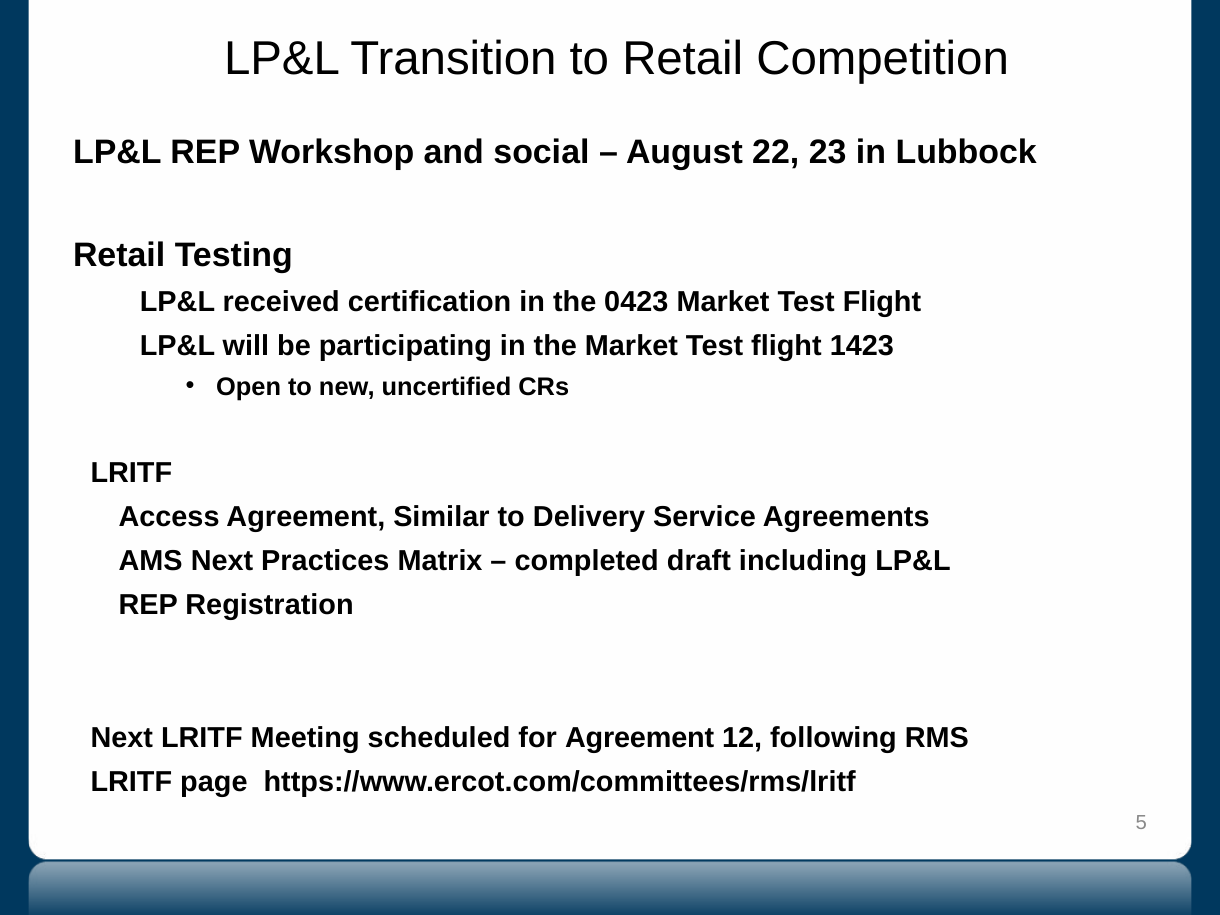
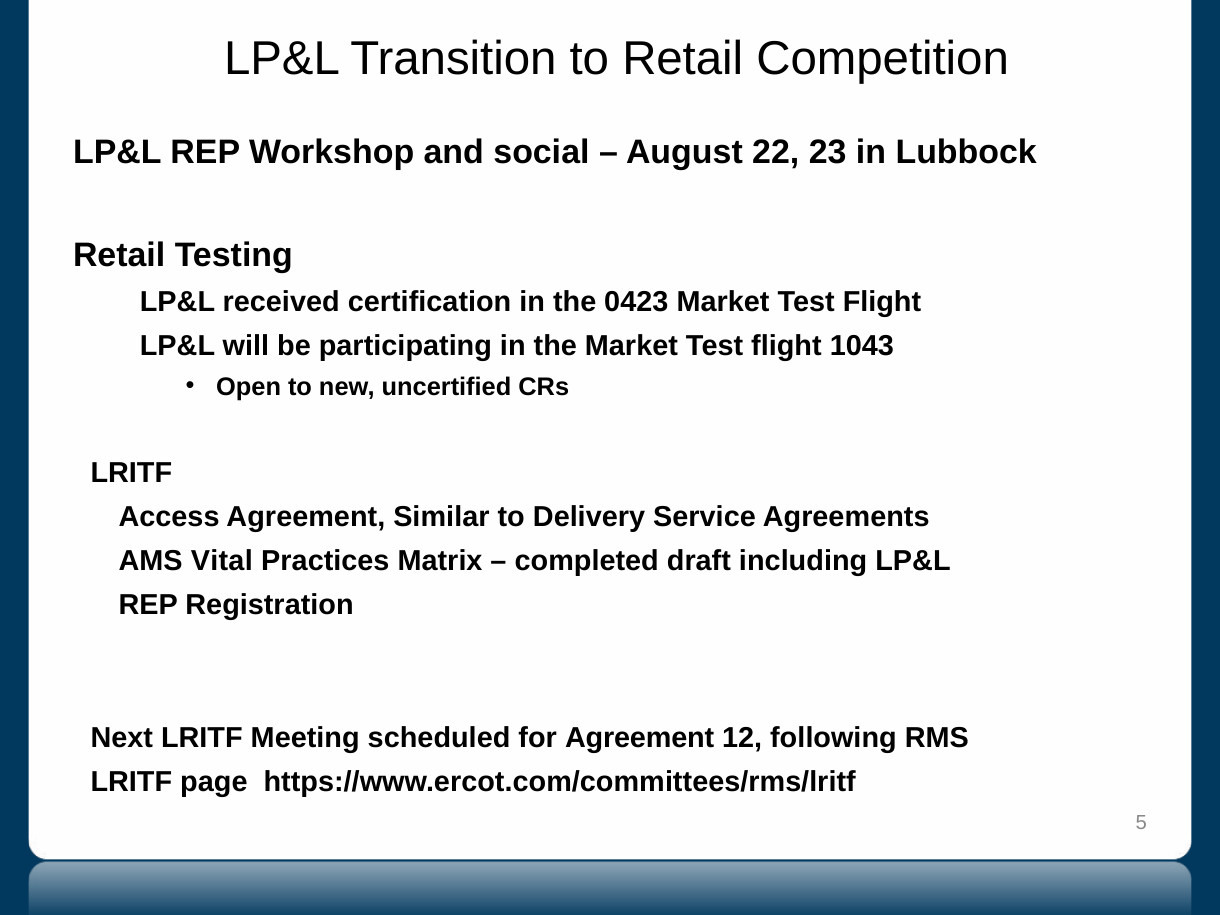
1423: 1423 -> 1043 (862, 346)
AMS Next: Next -> Vital (222, 561)
